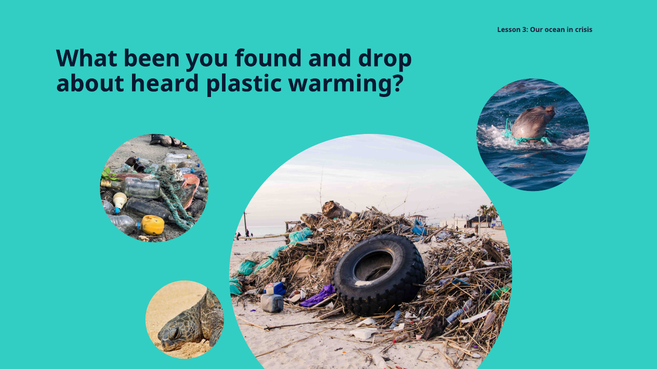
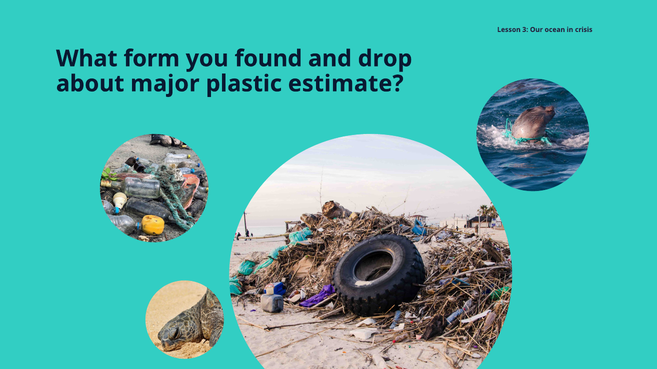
been: been -> form (152, 59)
heard: heard -> major (165, 84)
warming: warming -> estimate (346, 84)
